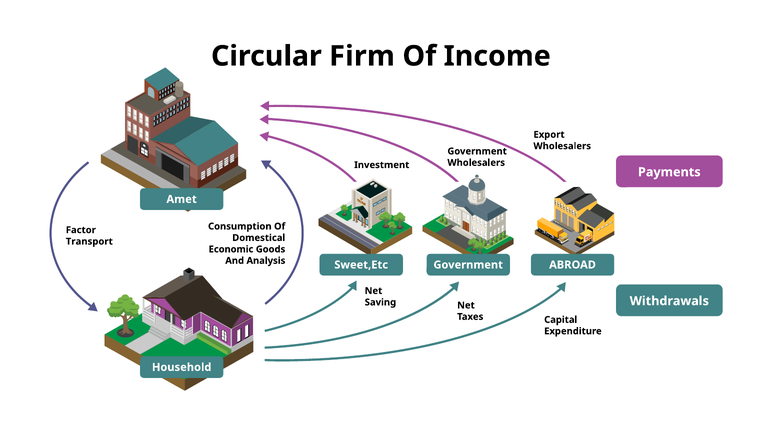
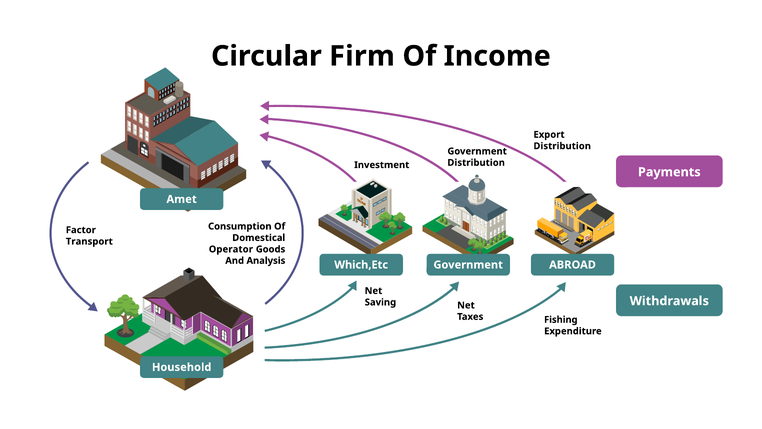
Wholesalers: Wholesalers -> Distribution (562, 146)
Wholesalers: Wholesalers -> Distribution (476, 163)
Economic: Economic -> Operator (231, 249)
Sweet,Etc: Sweet,Etc -> Which,Etc (361, 265)
Capital: Capital -> Fishing (561, 319)
